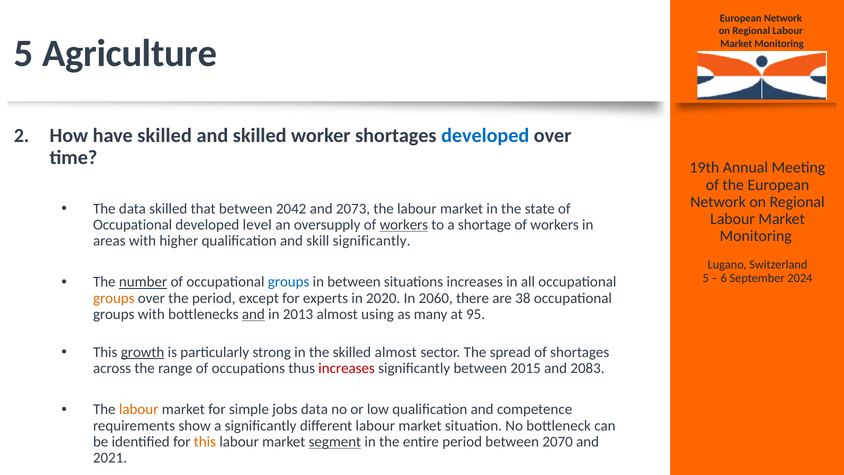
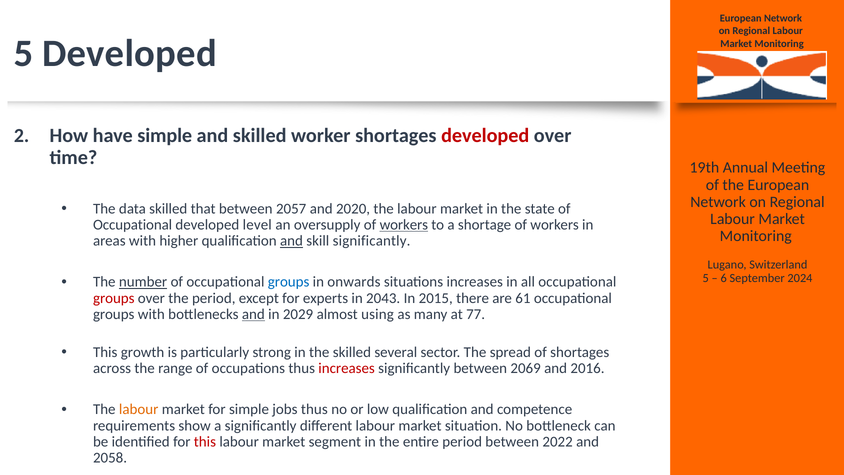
5 Agriculture: Agriculture -> Developed (129, 53)
have skilled: skilled -> simple (165, 136)
developed colour: blue -> red (485, 136)
2042: 2042 -> 2057 (291, 209)
2073: 2073 -> 2020 (353, 209)
and underline: none -> present (292, 241)
in between: between -> onwards (354, 282)
groups colour: orange -> red (114, 298)
2020: 2020 -> 2043 (383, 298)
2060: 2060 -> 2015 (436, 298)
38: 38 -> 61 (523, 298)
2013: 2013 -> 2029 (298, 314)
95: 95 -> 77 (476, 314)
growth underline: present -> none (143, 352)
skilled almost: almost -> several (396, 352)
2015: 2015 -> 2069 (526, 368)
2083: 2083 -> 2016 (587, 368)
jobs data: data -> thus (314, 409)
this colour: orange -> red (205, 442)
segment underline: present -> none (335, 442)
2070: 2070 -> 2022 (558, 442)
2021: 2021 -> 2058 (110, 458)
